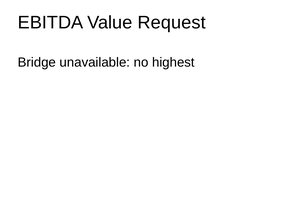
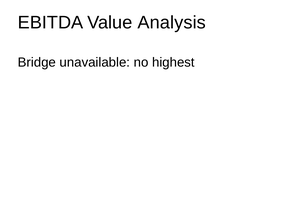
Request: Request -> Analysis (172, 23)
